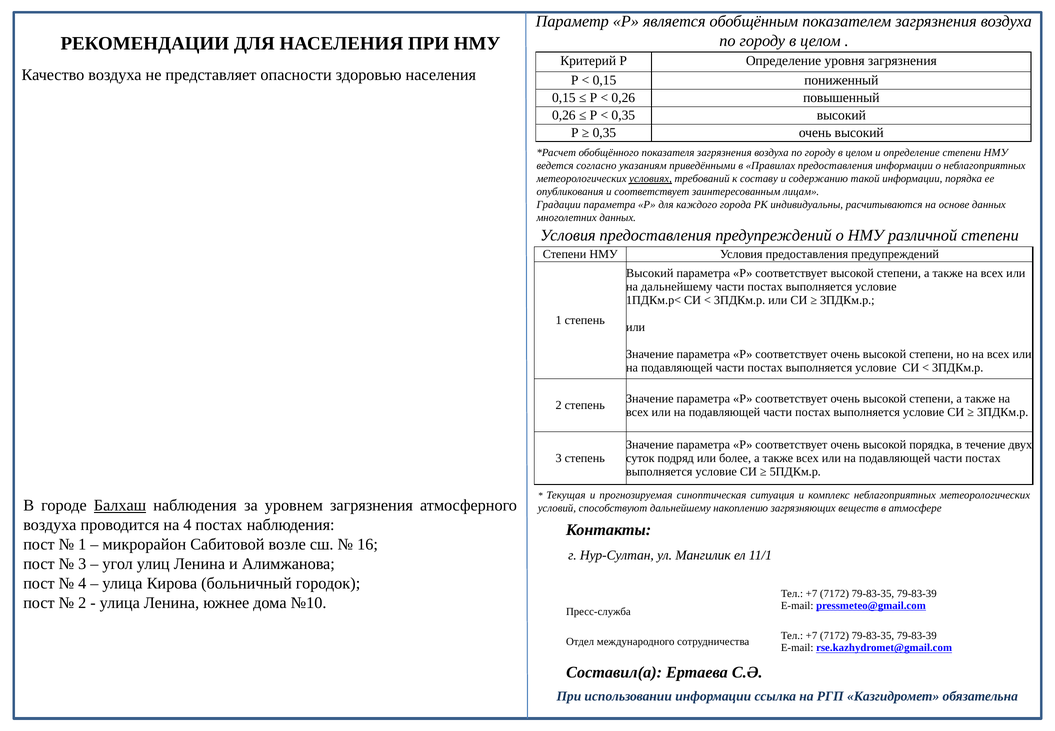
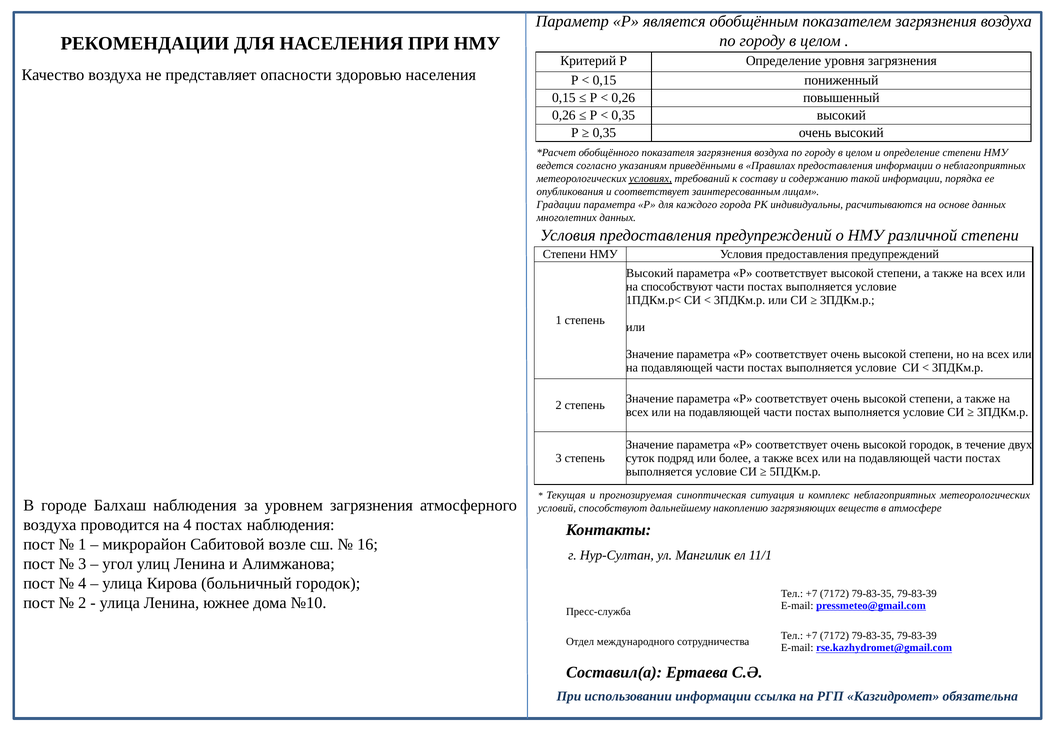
на дальнейшему: дальнейшему -> способствуют (677, 286)
высокой порядка: порядка -> городок (931, 444)
Балхаш underline: present -> none (120, 505)
